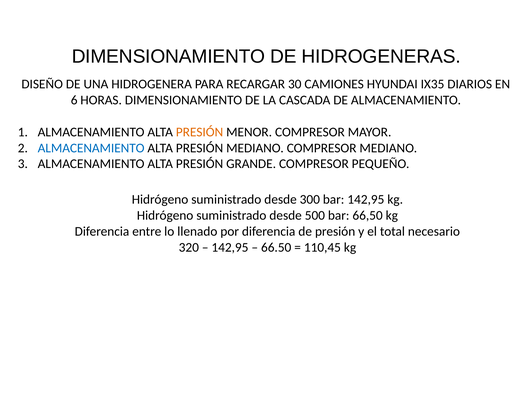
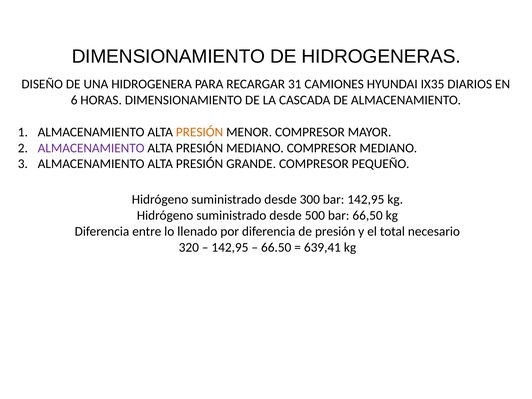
30: 30 -> 31 (295, 84)
ALMACENAMIENTO colour: blue -> purple (91, 148)
110,45: 110,45 -> 639,41 (322, 247)
